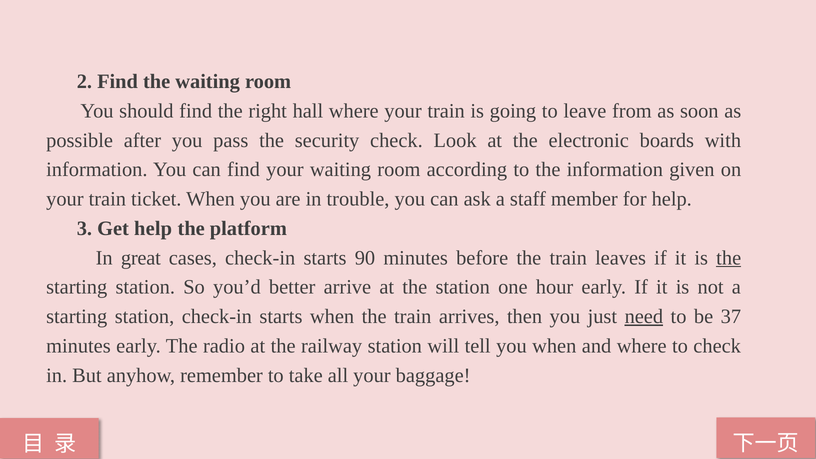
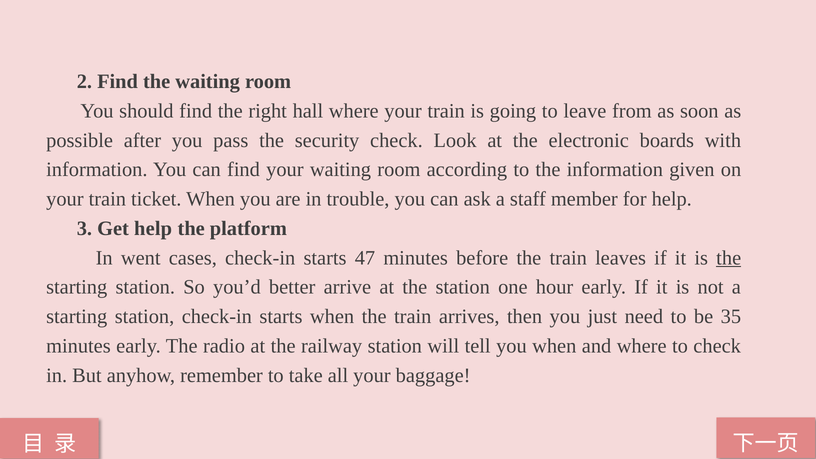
great: great -> went (141, 258)
90: 90 -> 47 (365, 258)
need underline: present -> none (644, 317)
37: 37 -> 35 (731, 317)
